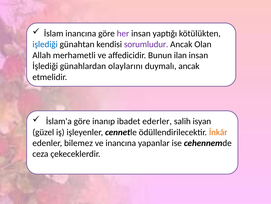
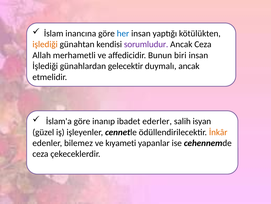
her colour: purple -> blue (123, 33)
işlediği colour: blue -> orange (45, 44)
Ancak Olan: Olan -> Ceza (203, 44)
ilan: ilan -> biri (180, 55)
olaylarını: olaylarını -> gelecektir (125, 66)
ve inancına: inancına -> kıyameti (121, 143)
